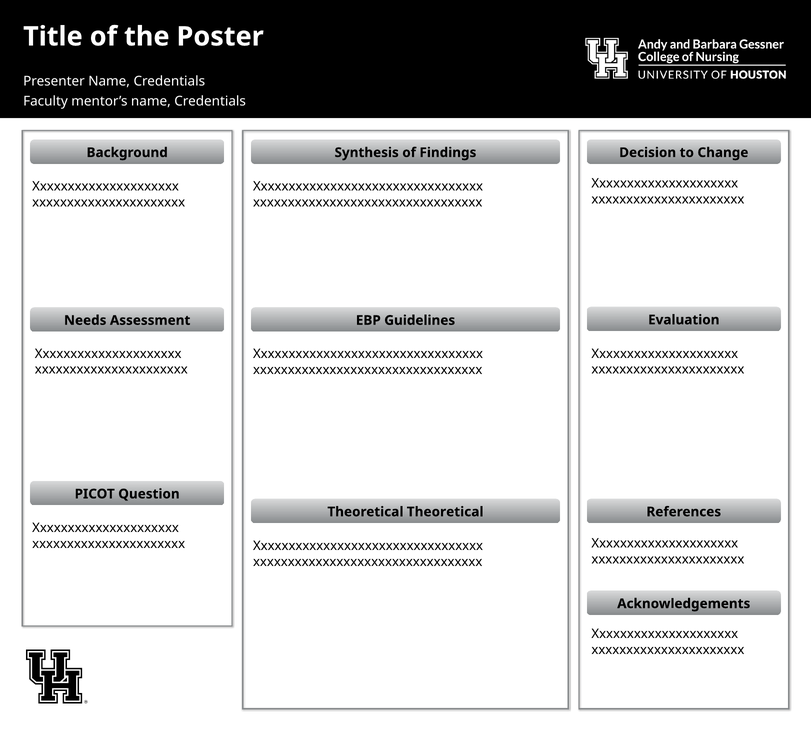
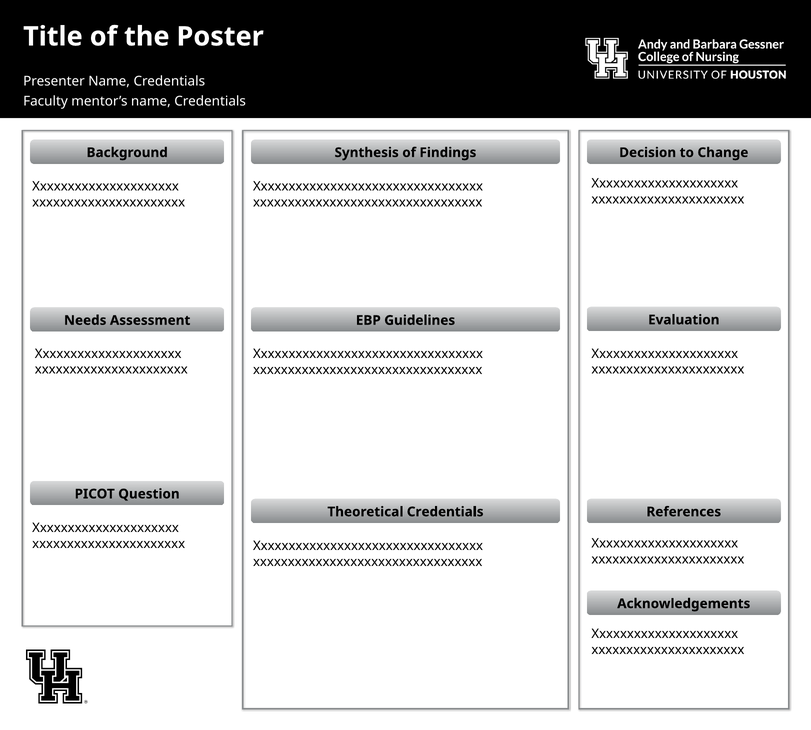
Theoretical Theoretical: Theoretical -> Credentials (445, 512)
